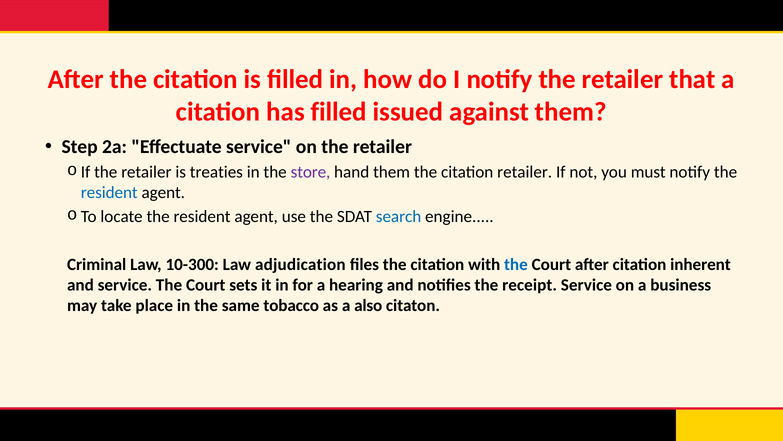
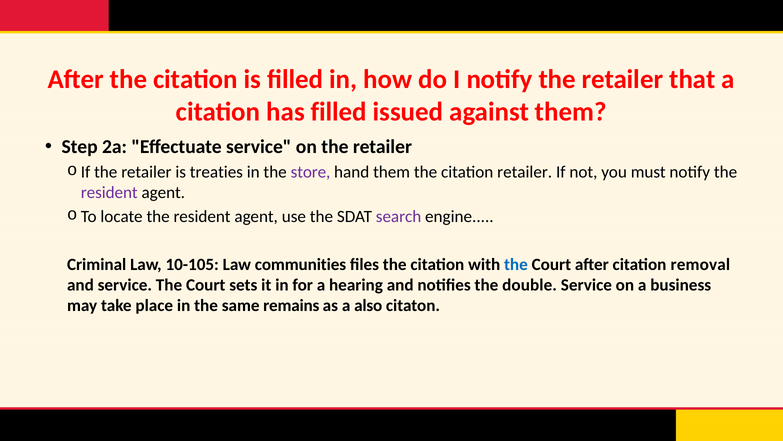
resident colour: blue -> purple (109, 192)
search colour: blue -> purple (399, 216)
10-300: 10-300 -> 10-105 (192, 264)
adjudication: adjudication -> communities (300, 264)
inherent: inherent -> removal (700, 264)
receipt: receipt -> double (530, 285)
tobacco: tobacco -> remains (291, 305)
